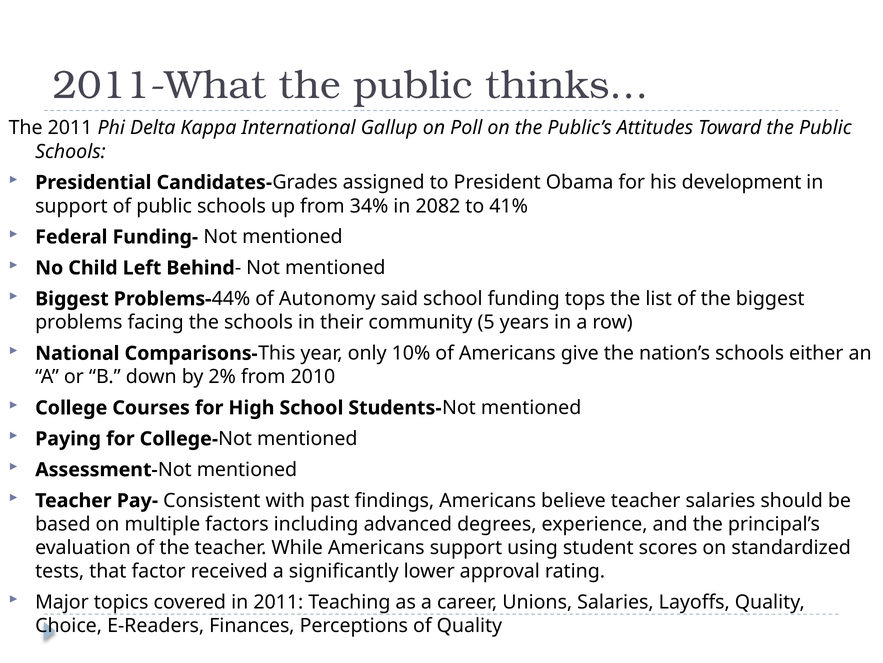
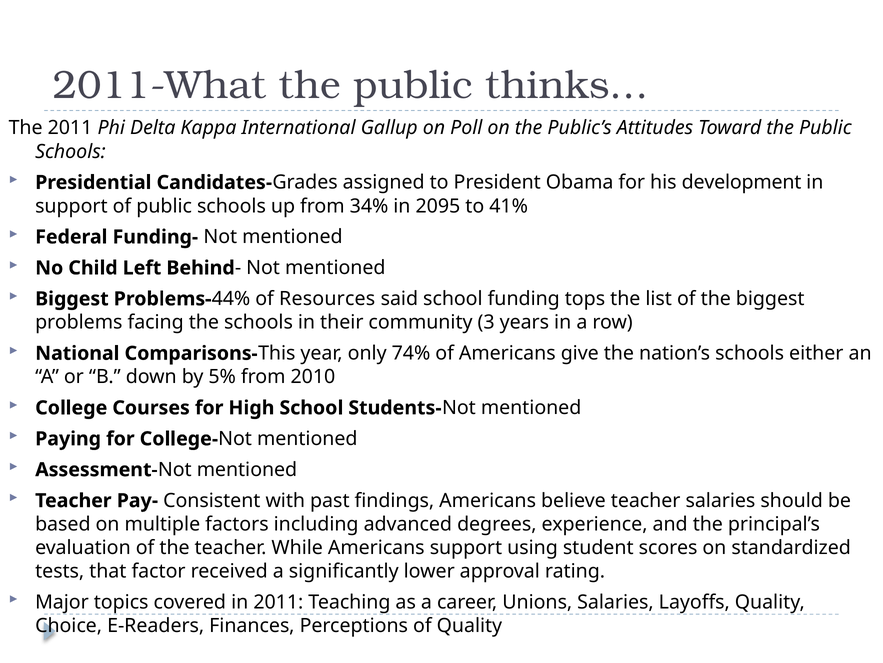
2082: 2082 -> 2095 (438, 206)
Autonomy: Autonomy -> Resources (327, 299)
5: 5 -> 3 (486, 322)
10%: 10% -> 74% (411, 353)
2%: 2% -> 5% (222, 377)
